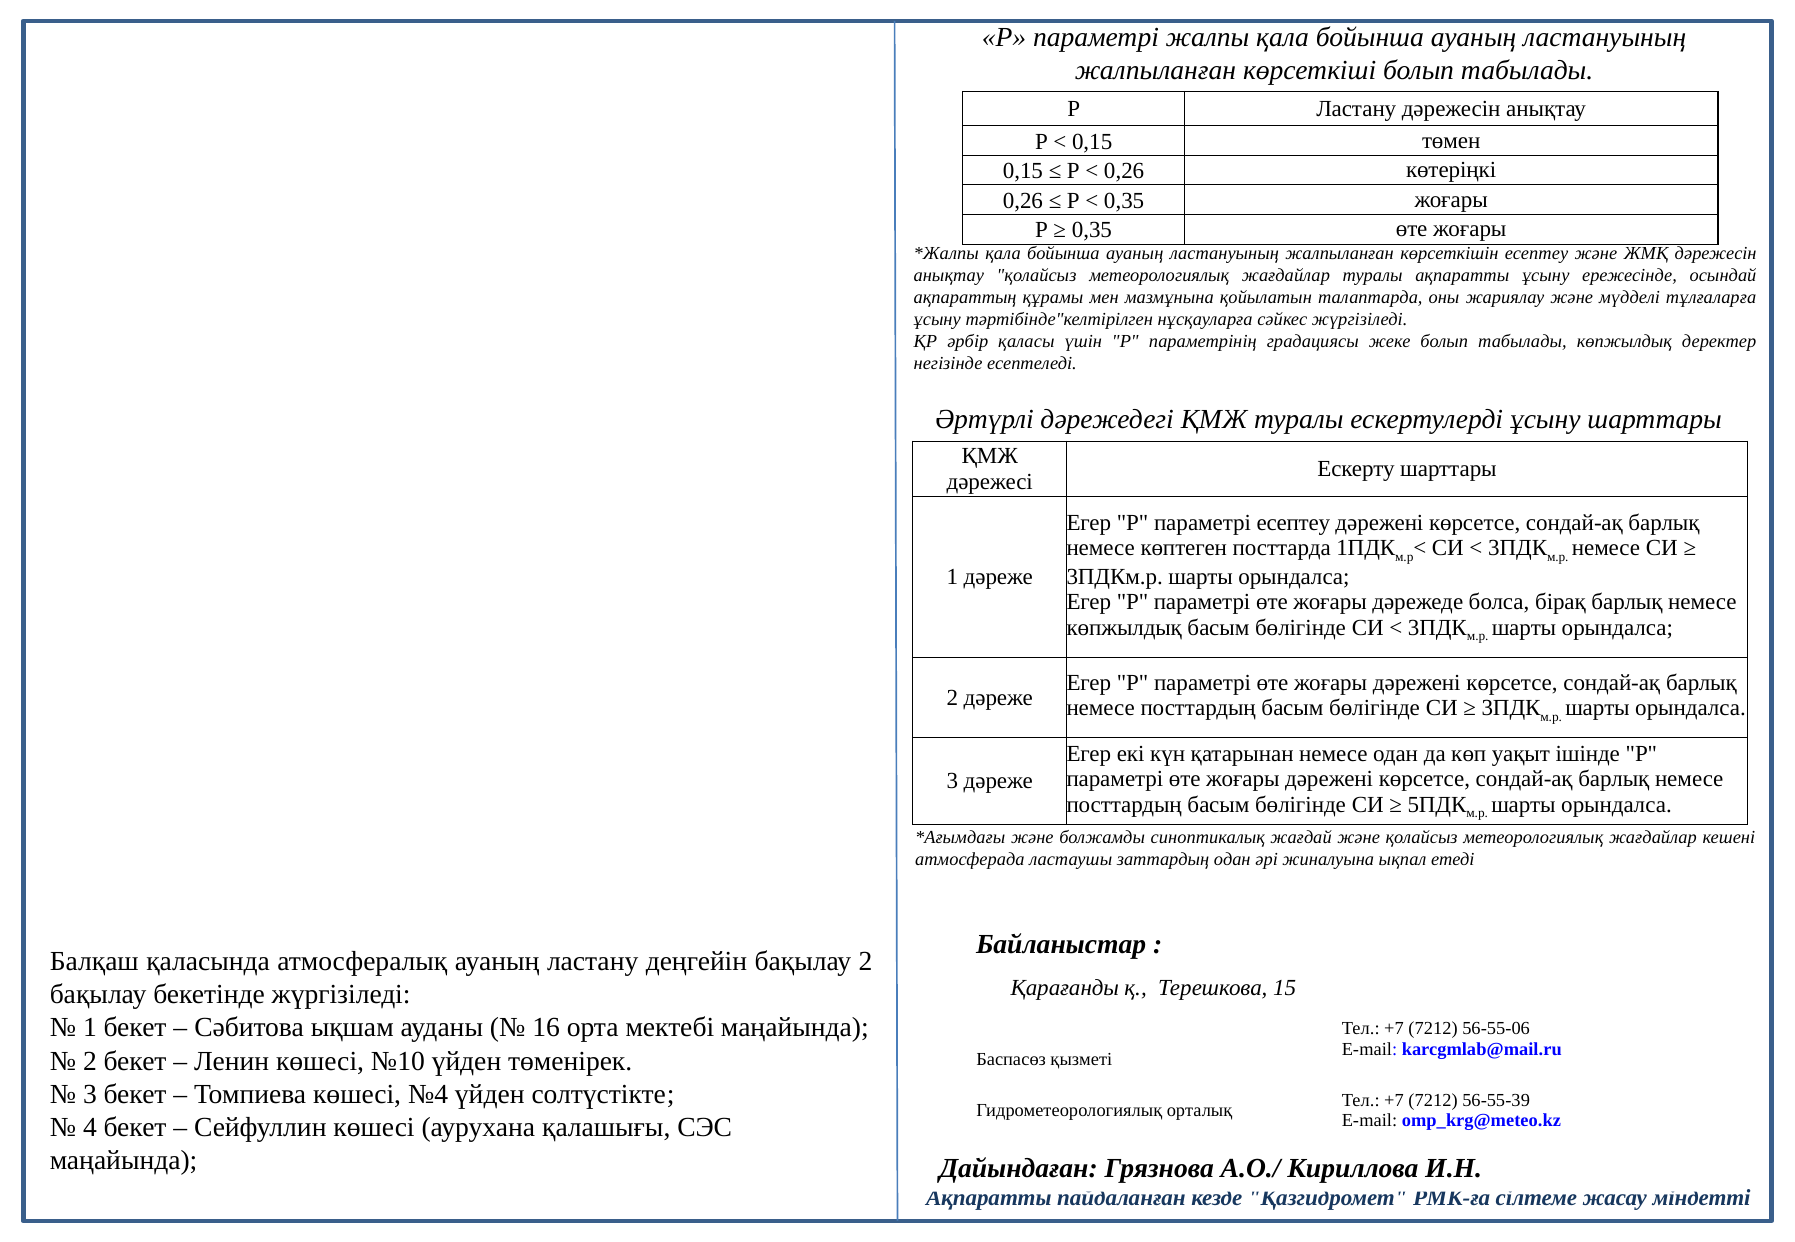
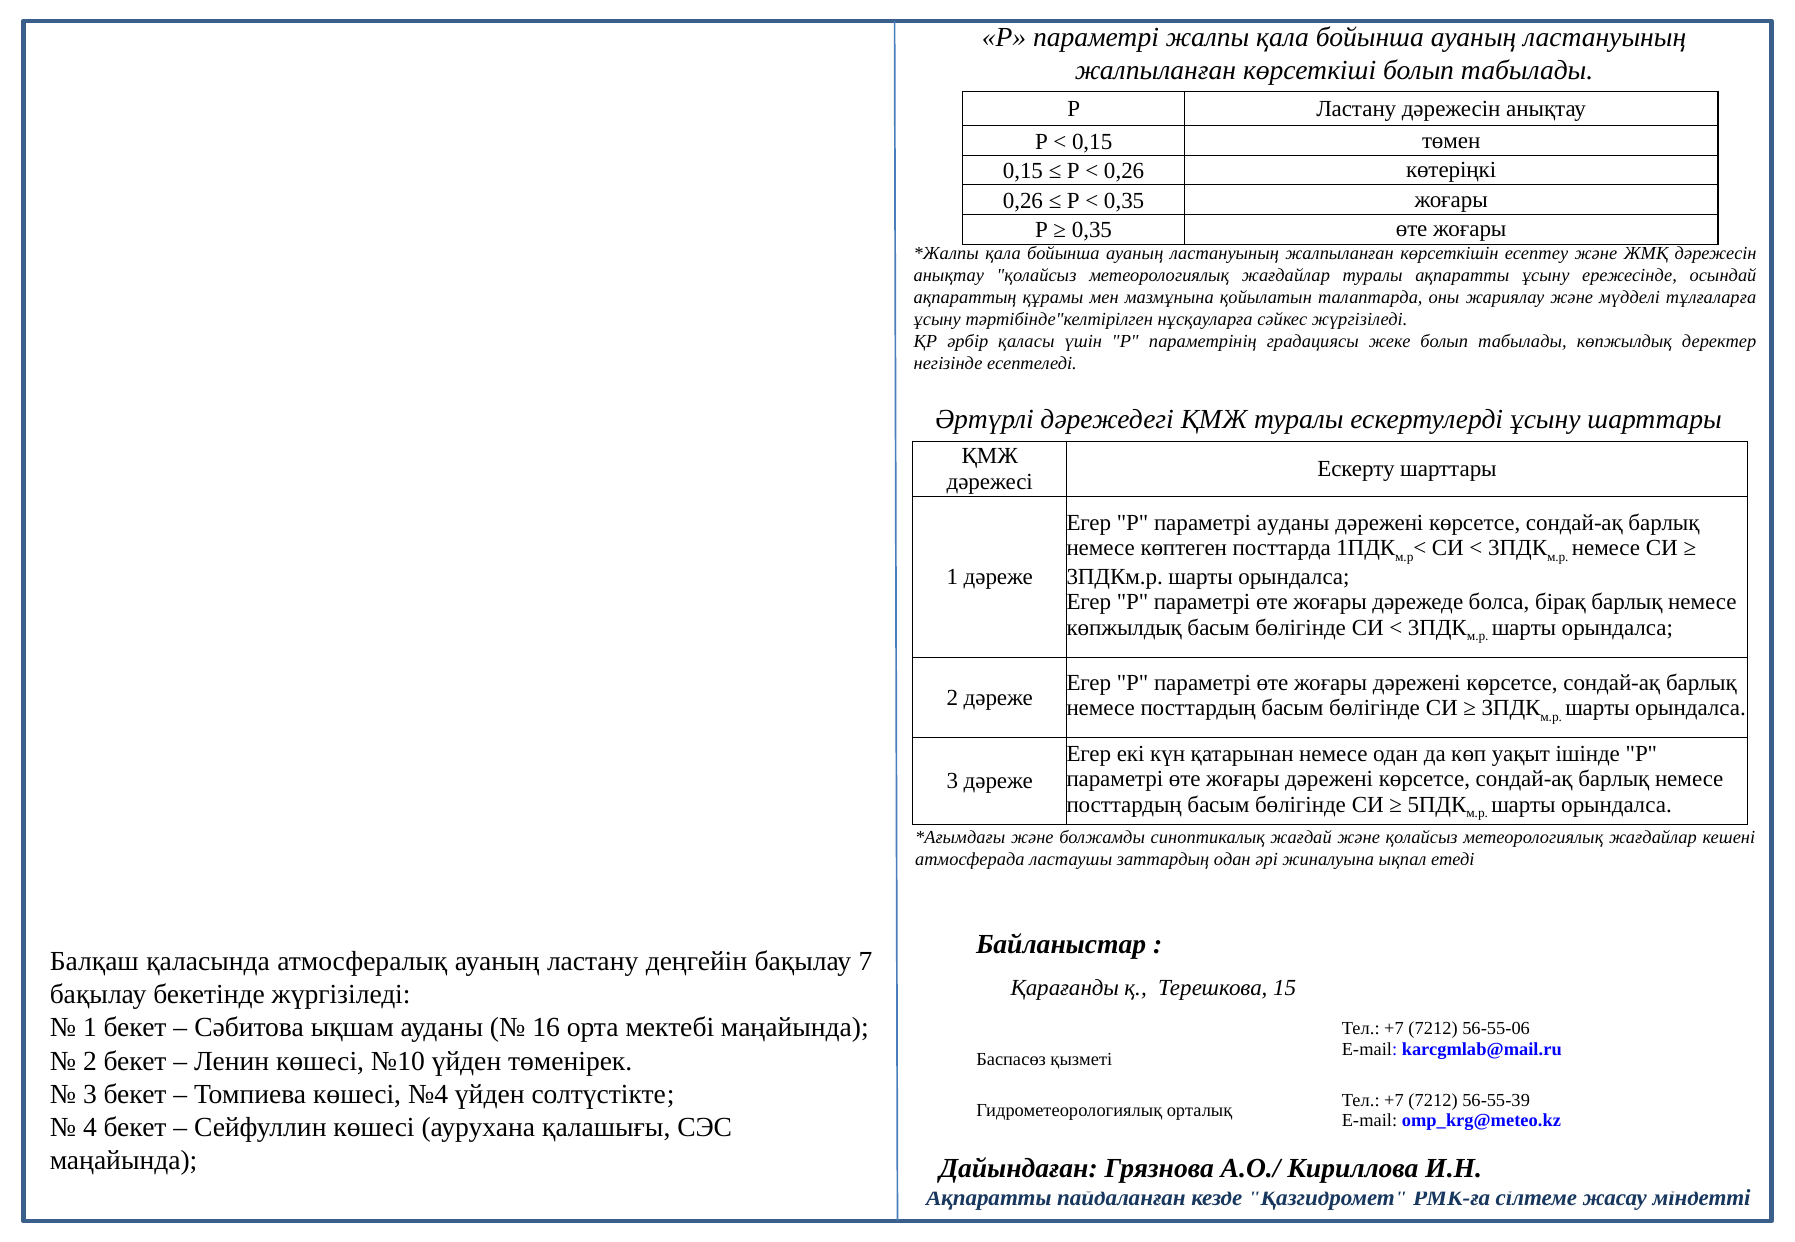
параметрі есептеу: есептеу -> ауданы (1293, 523)
бақылау 2: 2 -> 7 (866, 962)
